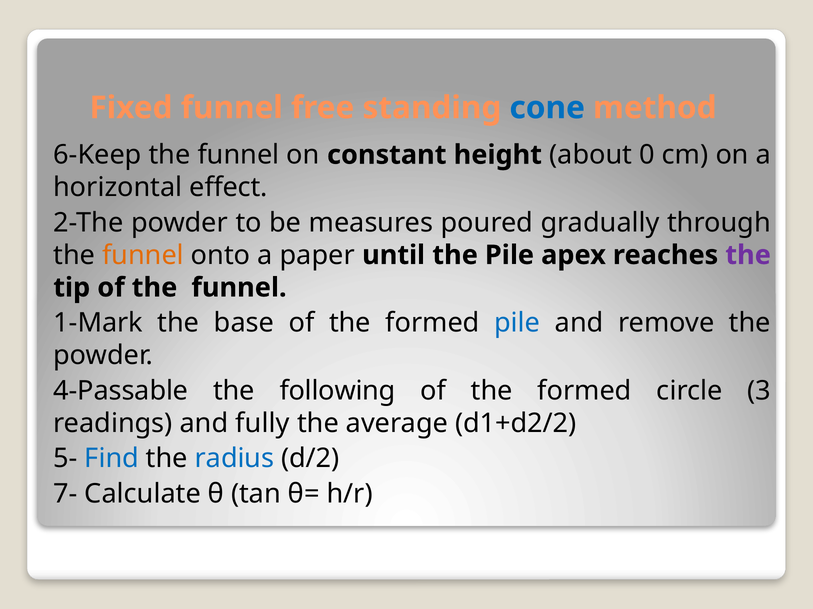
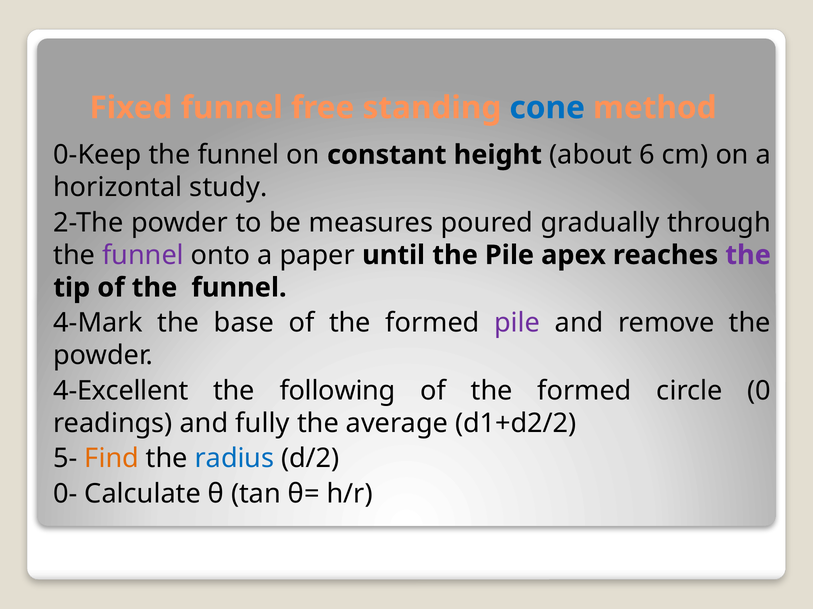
6-Keep: 6-Keep -> 0-Keep (97, 155)
0: 0 -> 6 (647, 155)
effect: effect -> study (228, 188)
funnel colour: orange -> purple (143, 255)
1-Mark: 1-Mark -> 4-Mark (98, 323)
pile colour: blue -> purple (517, 323)
4-Passable: 4-Passable -> 4-Excellent (121, 391)
3: 3 -> 0 (759, 391)
Find colour: blue -> orange (112, 459)
7-: 7- -> 0- (65, 494)
